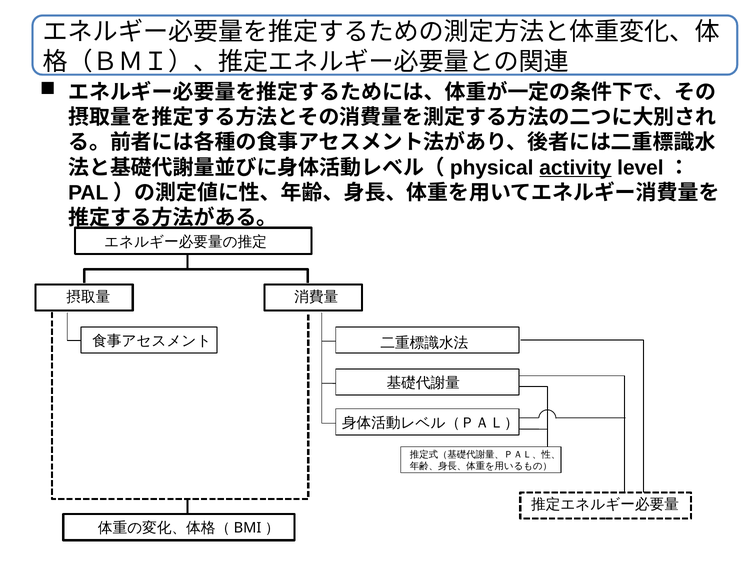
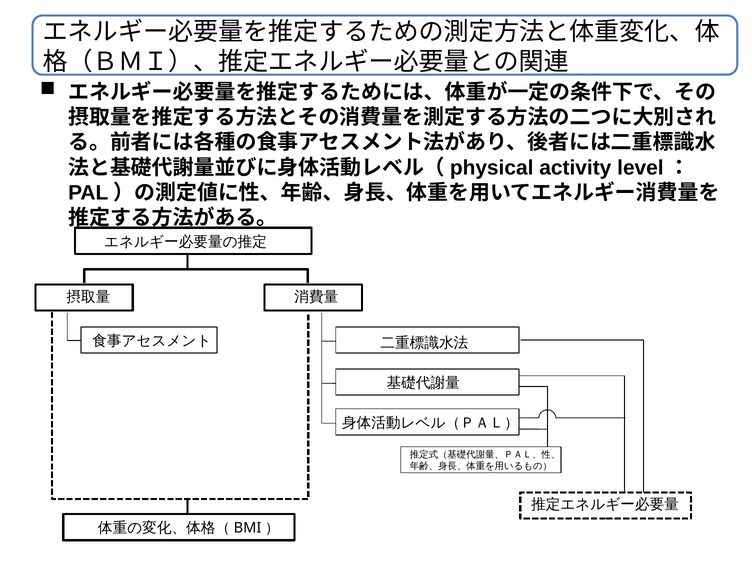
activity underline: present -> none (575, 168)
